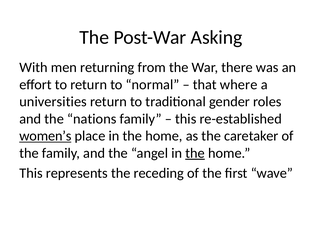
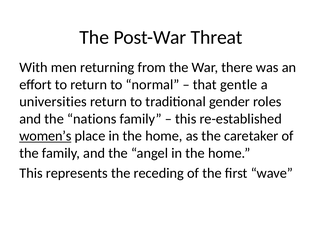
Asking: Asking -> Threat (217, 38)
where: where -> gentle (239, 85)
the underline: present -> none (195, 153)
